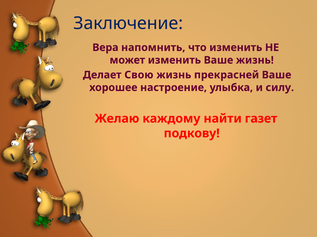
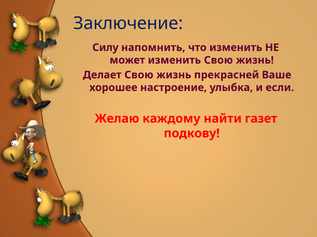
Вера: Вера -> Силу (105, 48)
изменить Ваше: Ваше -> Свою (218, 60)
силу: силу -> если (280, 88)
